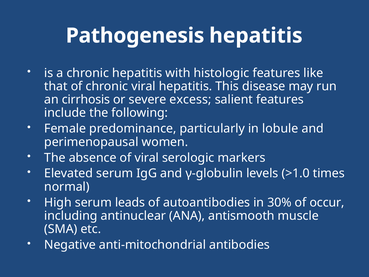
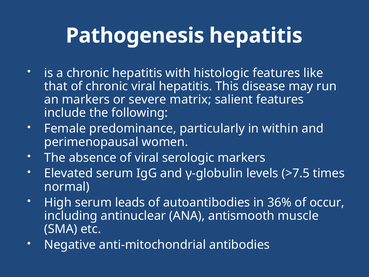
an cirrhosis: cirrhosis -> markers (86, 100)
excess: excess -> matrix (190, 100)
lobule: lobule -> within (280, 129)
>1.0: >1.0 -> >7.5 (296, 173)
30%: 30% -> 36% (279, 202)
